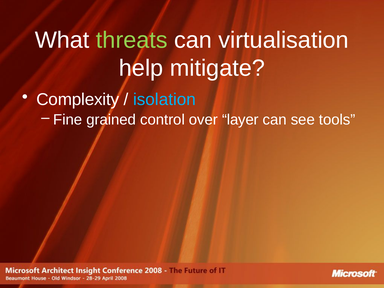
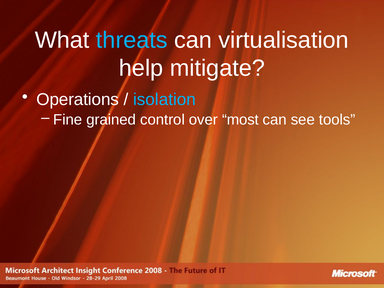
threats colour: light green -> light blue (132, 40)
Complexity: Complexity -> Operations (78, 99)
layer: layer -> most (240, 120)
